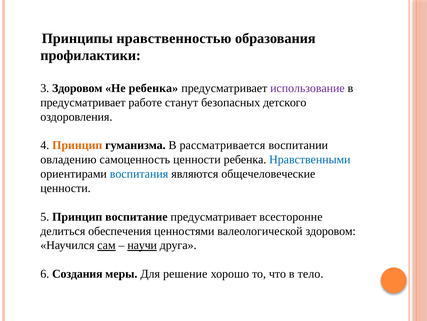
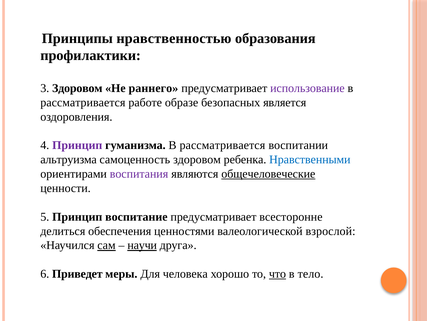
Не ребенка: ребенка -> раннего (153, 88)
предусматривает: предусматривает -> рассматривается (83, 102)
станут: станут -> образе (182, 102)
детского: детского -> является (285, 102)
Принцип colour: orange -> purple (77, 145)
овладению: овладению -> альтруизма (69, 159)
самоценность ценности: ценности -> здоровом (197, 159)
воспитания colour: blue -> purple (139, 174)
общечеловеческие underline: none -> present (268, 174)
валеологической здоровом: здоровом -> взрослой (331, 231)
Создания: Создания -> Приведет (77, 273)
решение: решение -> человека (185, 273)
что underline: none -> present (277, 273)
